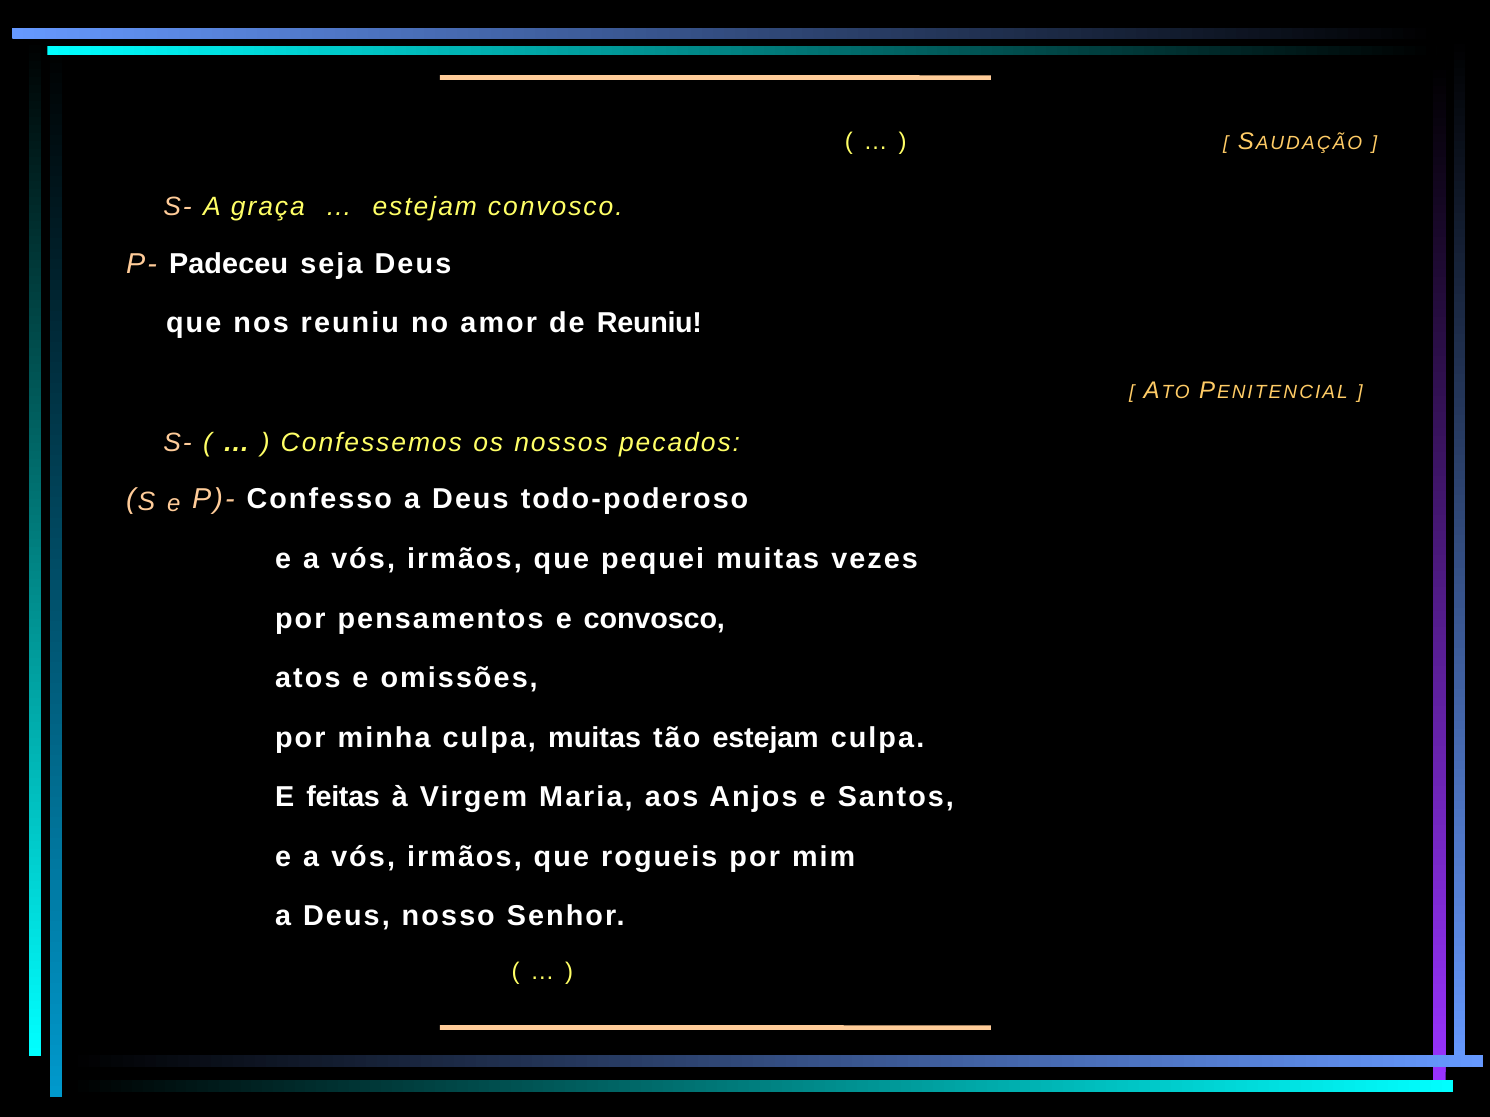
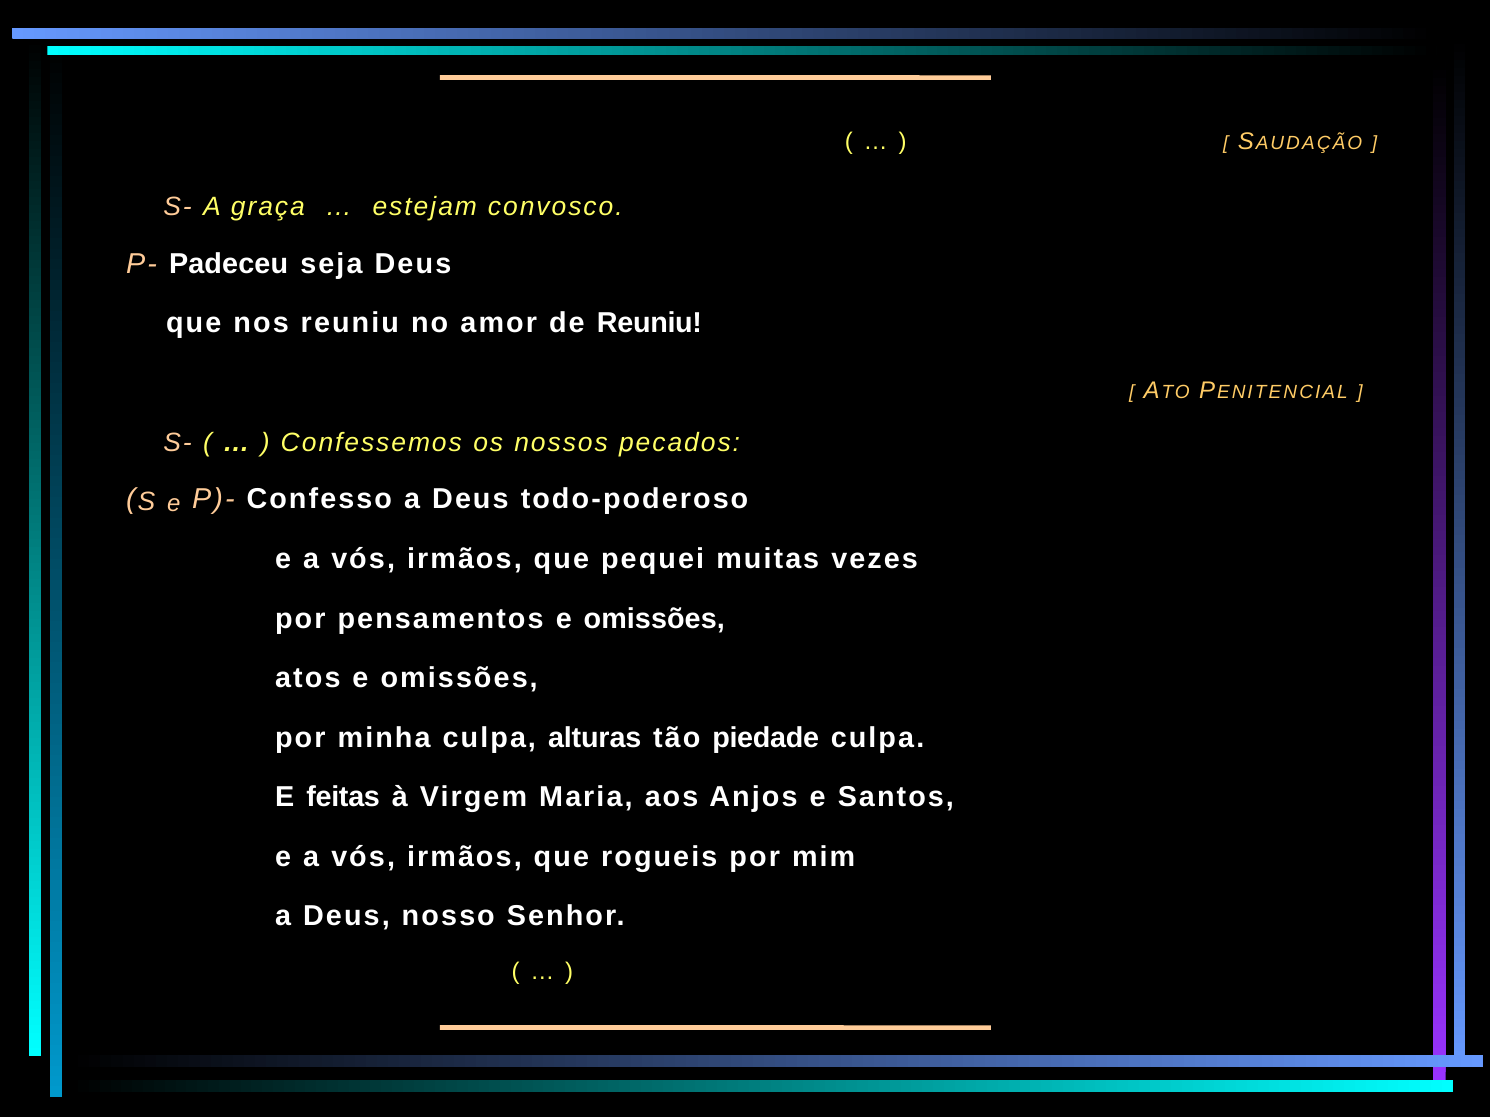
pensamentos e convosco: convosco -> omissões (654, 619)
culpa muitas: muitas -> alturas (595, 738)
tão estejam: estejam -> piedade (766, 738)
